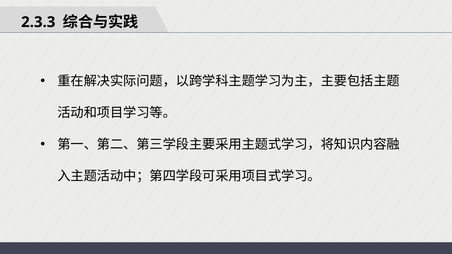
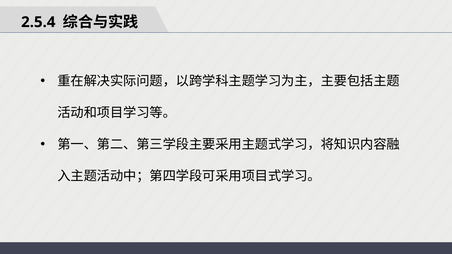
2.3.3: 2.3.3 -> 2.5.4 (38, 22)
